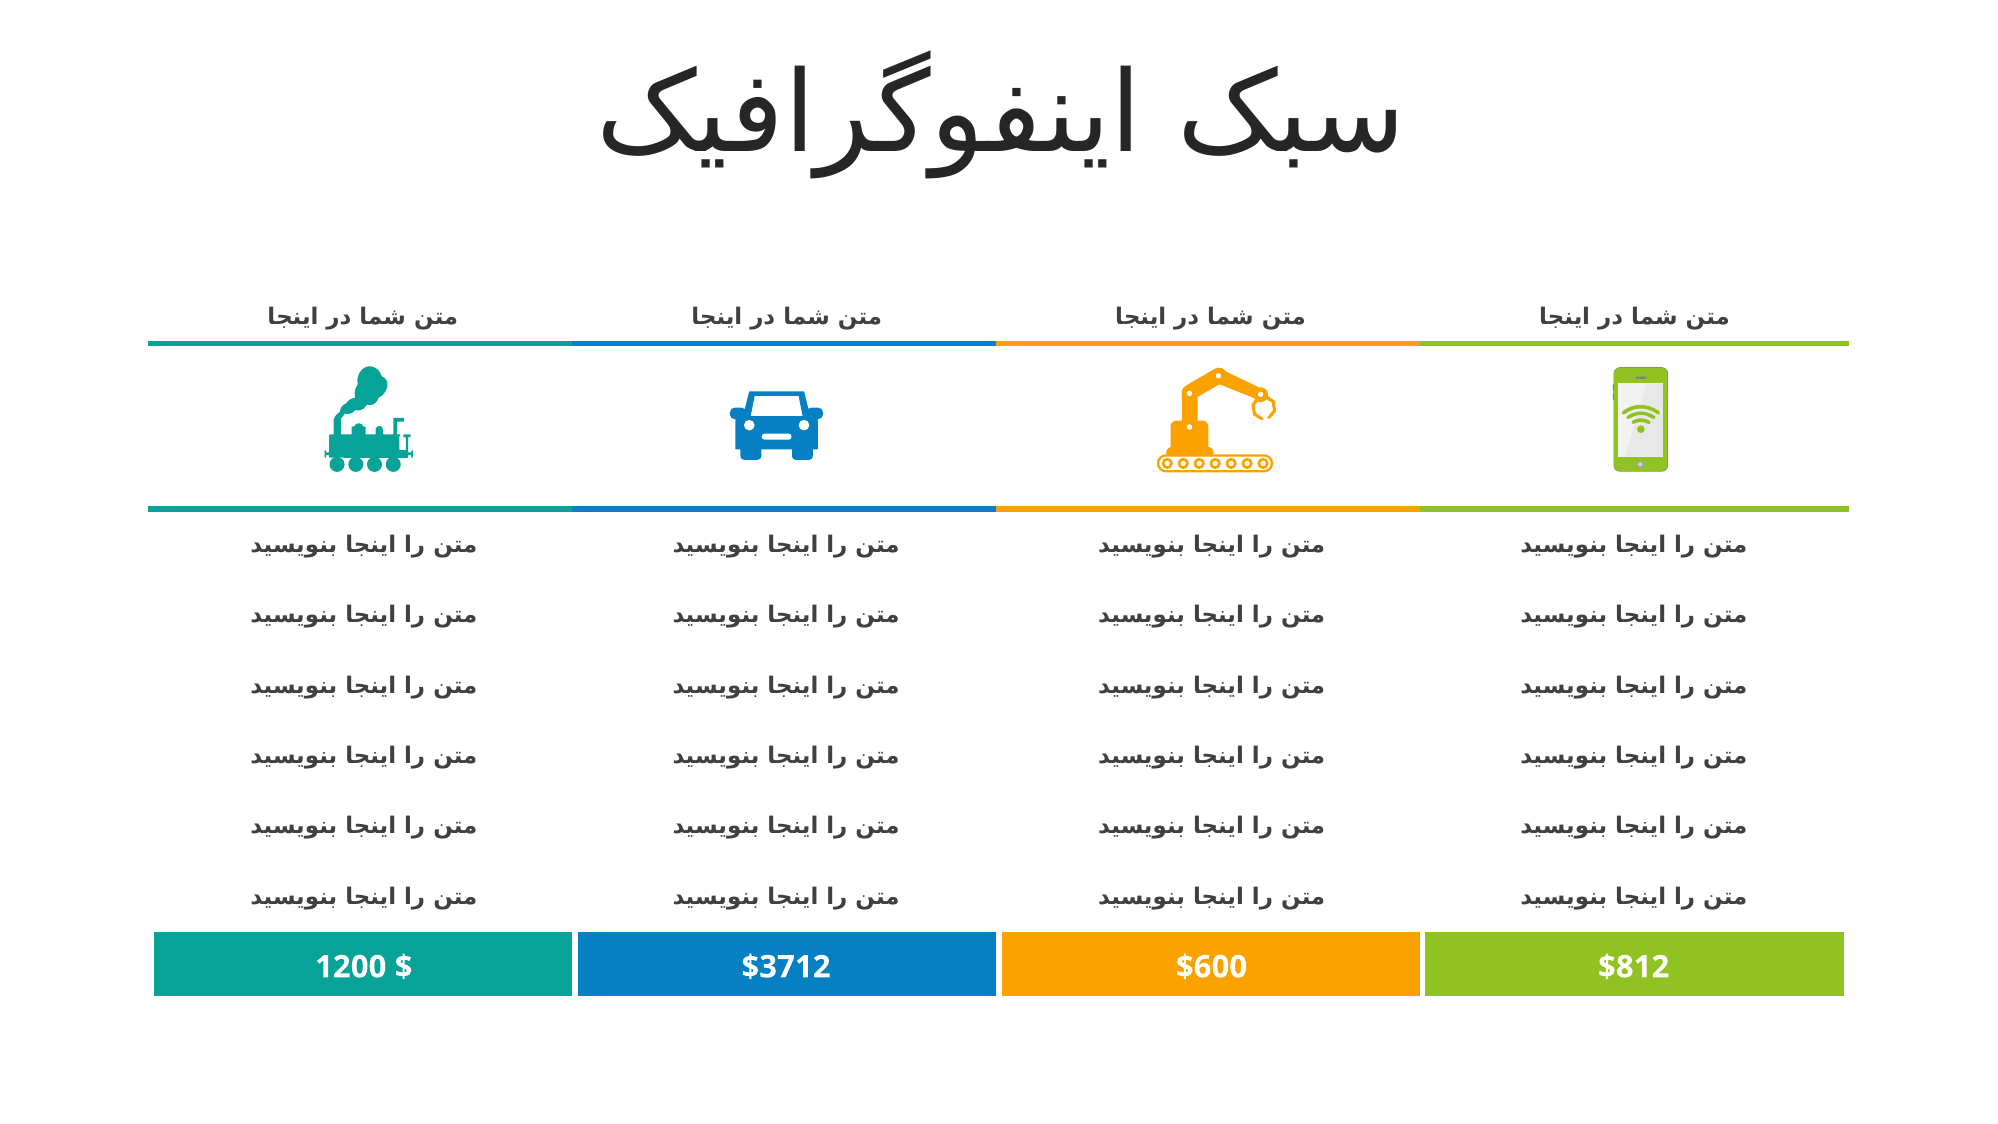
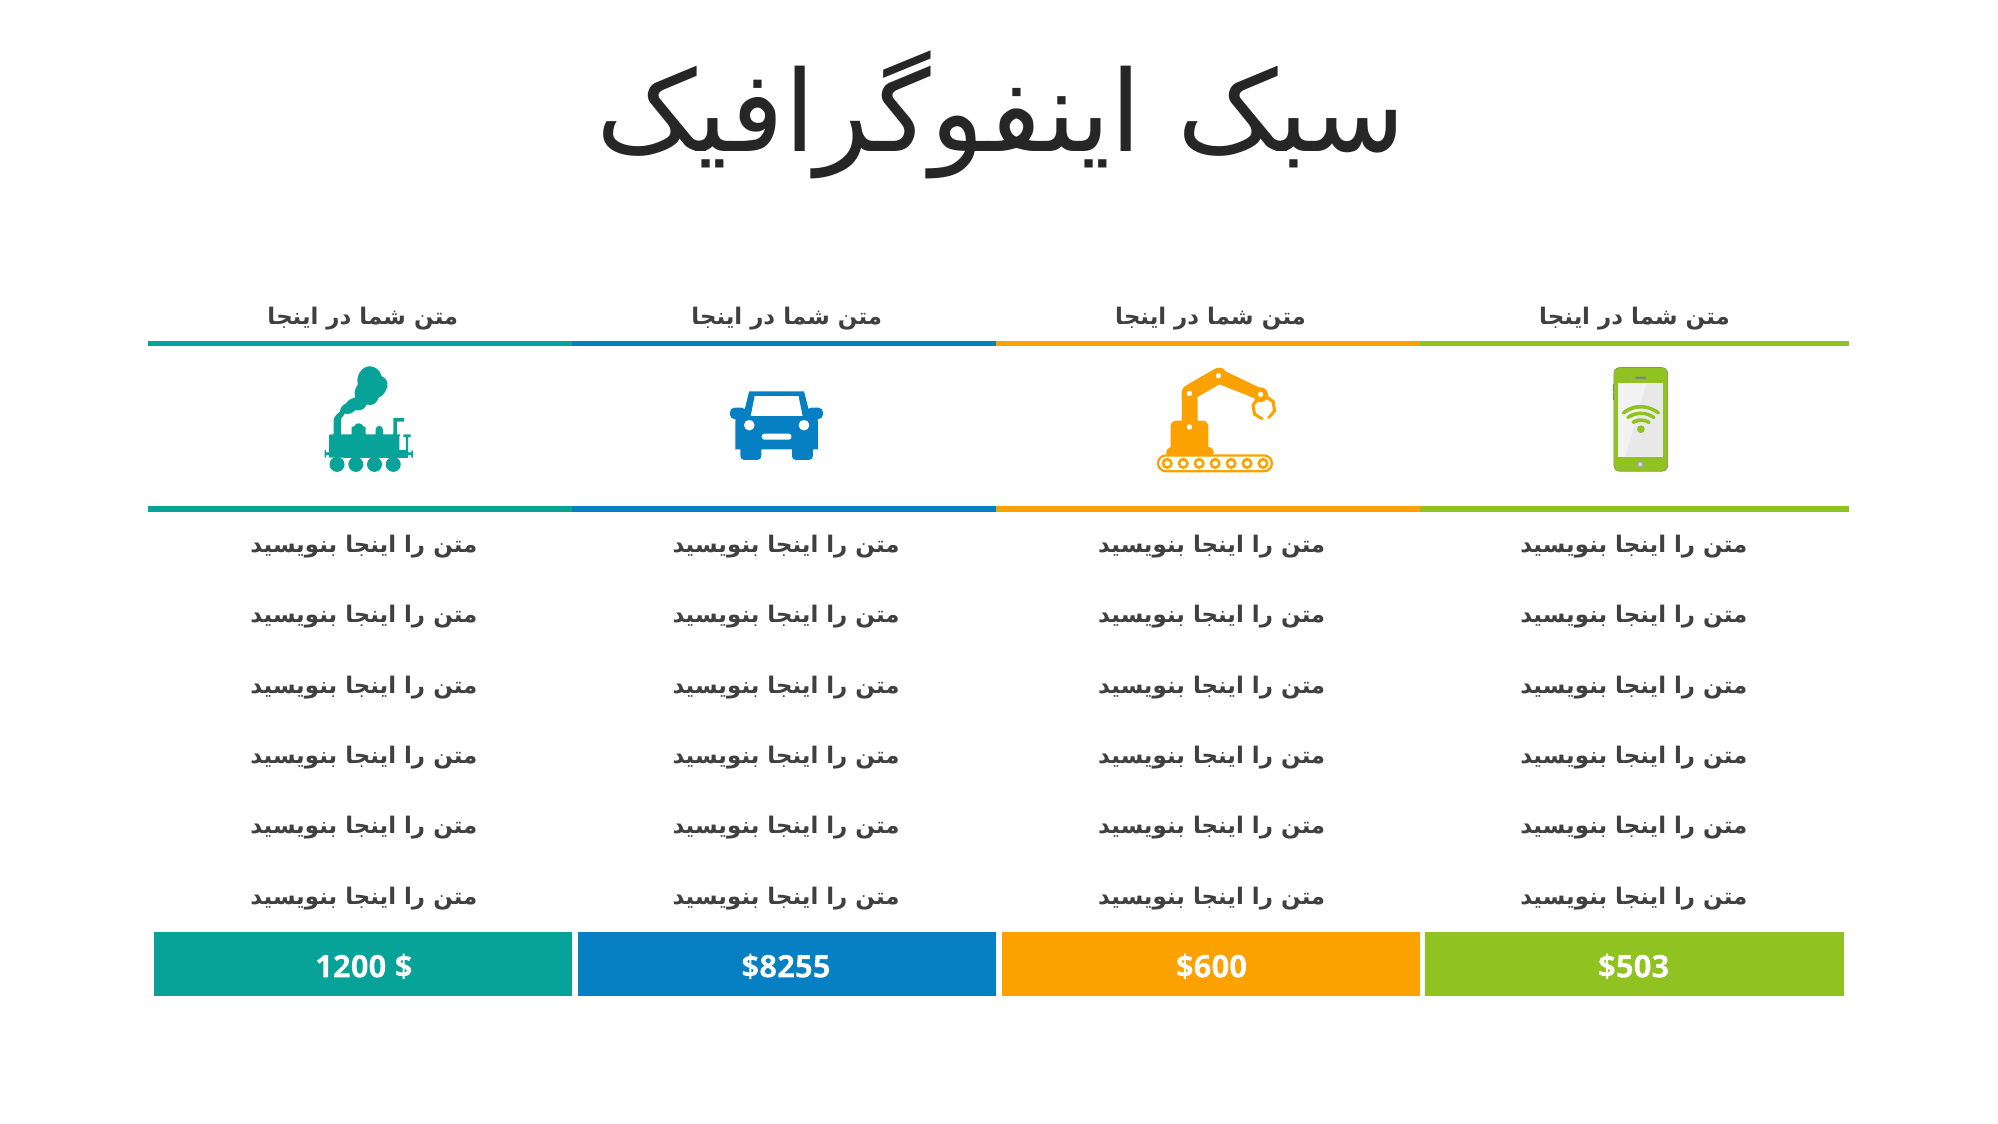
$3712: $3712 -> $8255 (786, 967)
$812: $812 -> $503 (1634, 967)
